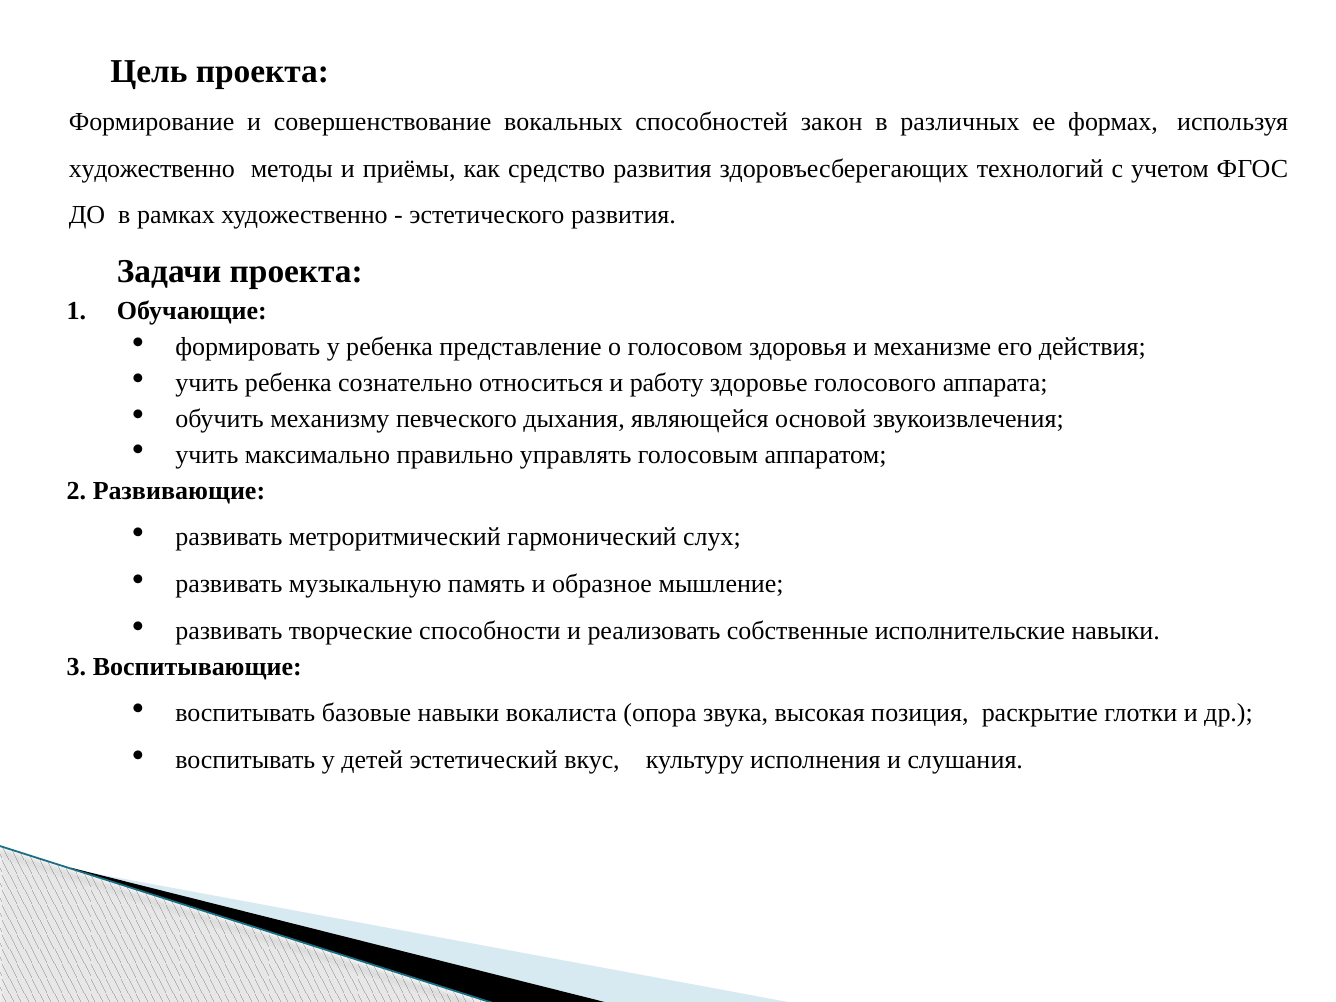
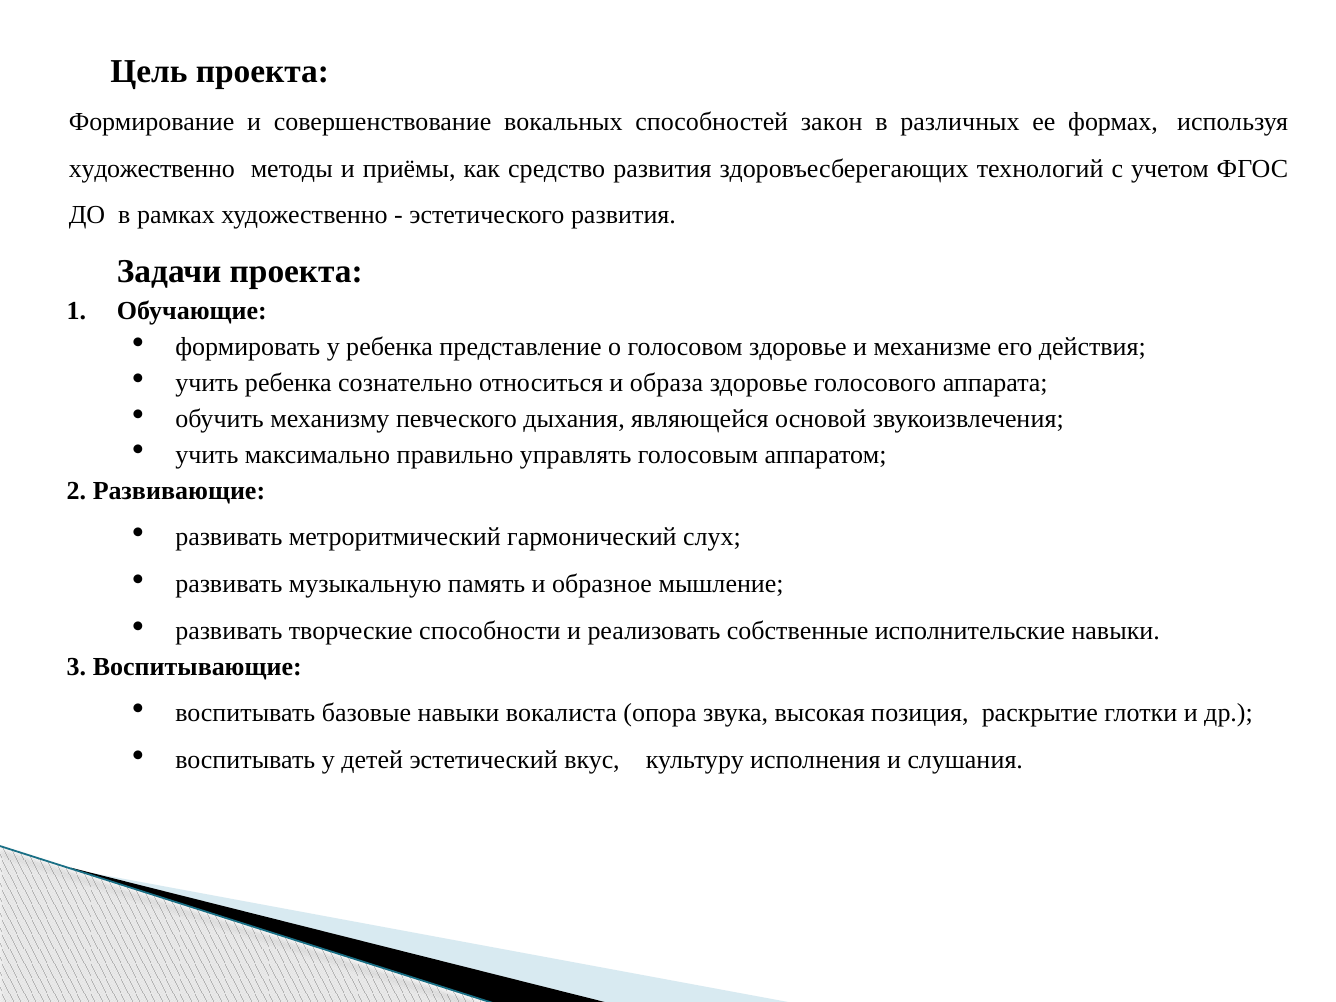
голосовом здоровья: здоровья -> здоровье (798, 347)
работу: работу -> образа (667, 383)
